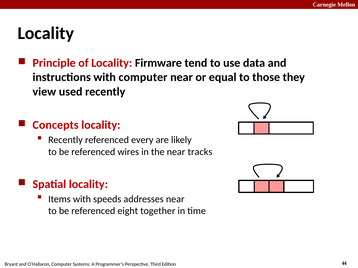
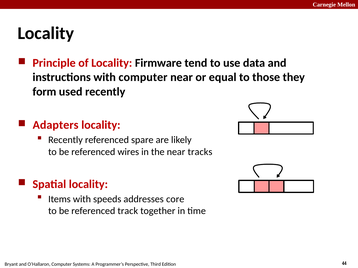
view: view -> form (44, 92)
Concepts: Concepts -> Adapters (56, 125)
every: every -> spare (142, 140)
addresses near: near -> core (175, 199)
eight: eight -> track (128, 211)
